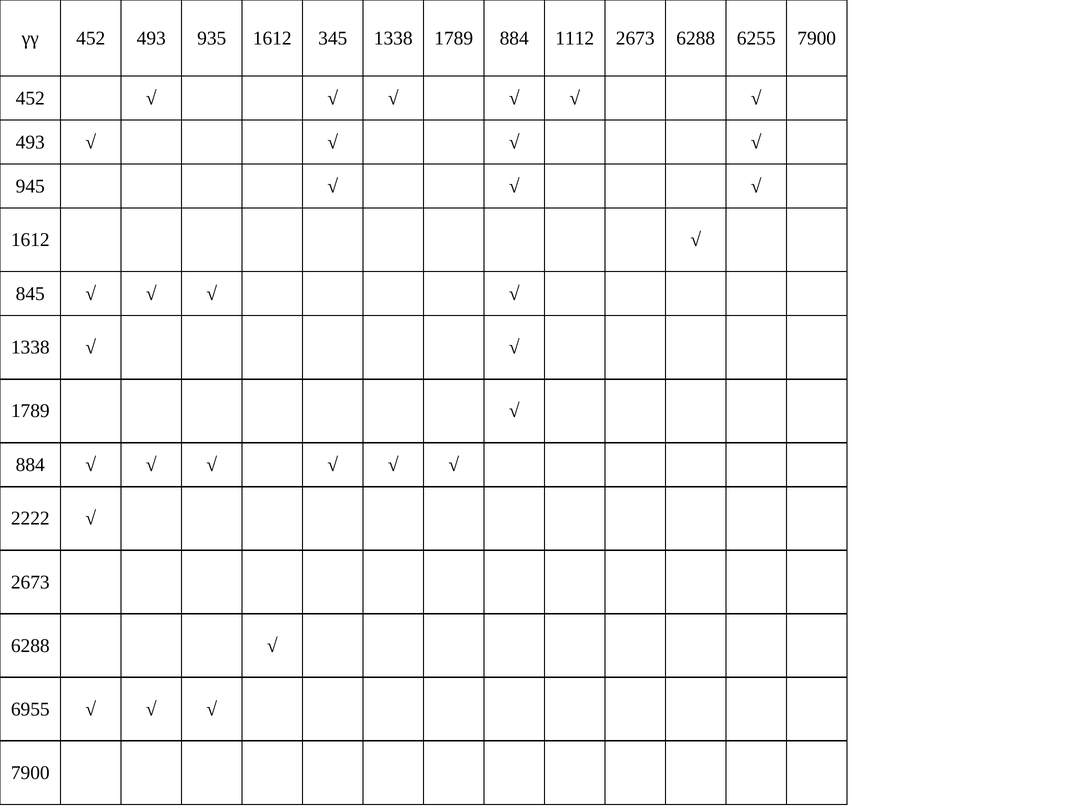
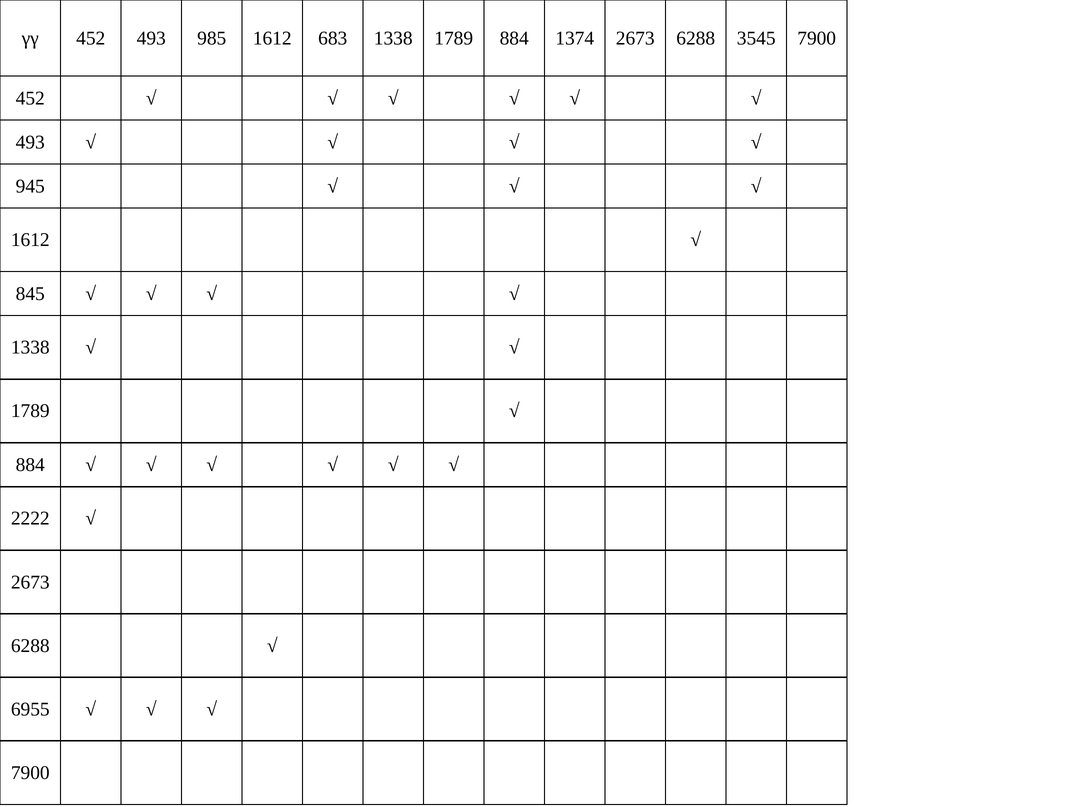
935: 935 -> 985 (212, 38)
345: 345 -> 683 (333, 38)
1112: 1112 -> 1374 (575, 38)
6255: 6255 -> 3545 (756, 38)
